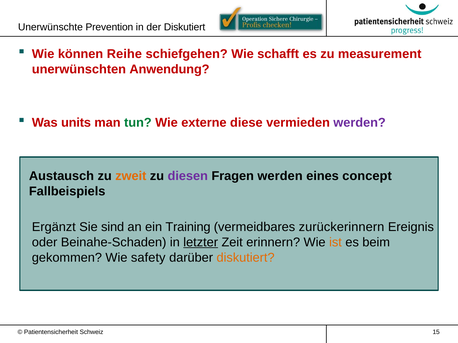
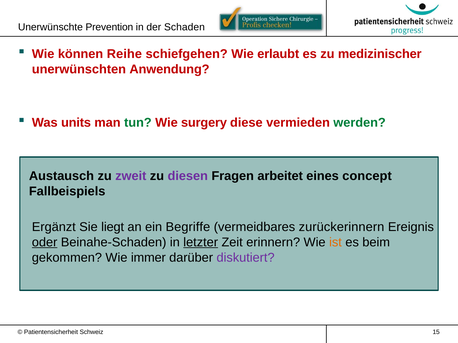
der Diskutiert: Diskutiert -> Schaden (184, 27)
schafft: schafft -> erlaubt (278, 54)
measurement: measurement -> medizinischer (380, 54)
externe: externe -> surgery (204, 123)
werden colour: purple -> green (360, 123)
zweit colour: orange -> purple (131, 176)
Fragen werden: werden -> arbeitet (280, 176)
sind: sind -> liegt (113, 227)
Training: Training -> Begriffe (188, 227)
oder underline: none -> present (45, 243)
safety: safety -> immer (148, 258)
diskutiert colour: orange -> purple (246, 258)
